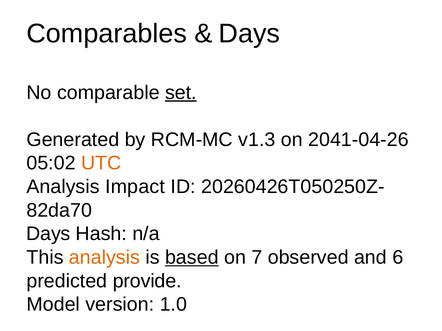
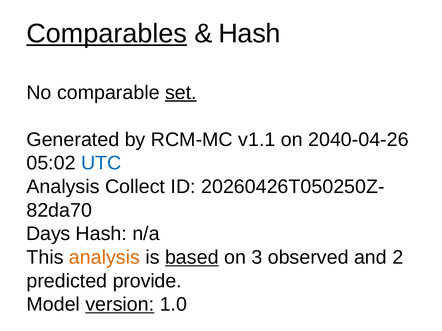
Comparables underline: none -> present (107, 34)
Days: Days -> Hash (249, 34)
v1.3: v1.3 -> v1.1 (257, 140)
2041-04-26: 2041-04-26 -> 2040-04-26 (358, 140)
UTC colour: orange -> blue (101, 163)
Impact: Impact -> Collect (135, 187)
7: 7 -> 3 (257, 258)
6: 6 -> 2 (398, 258)
version underline: none -> present (120, 305)
